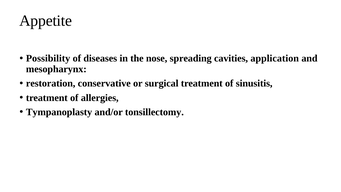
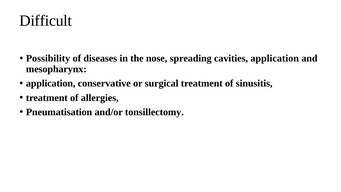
Appetite: Appetite -> Difficult (46, 21)
restoration: restoration -> application (51, 83)
Tympanoplasty: Tympanoplasty -> Pneumatisation (59, 112)
